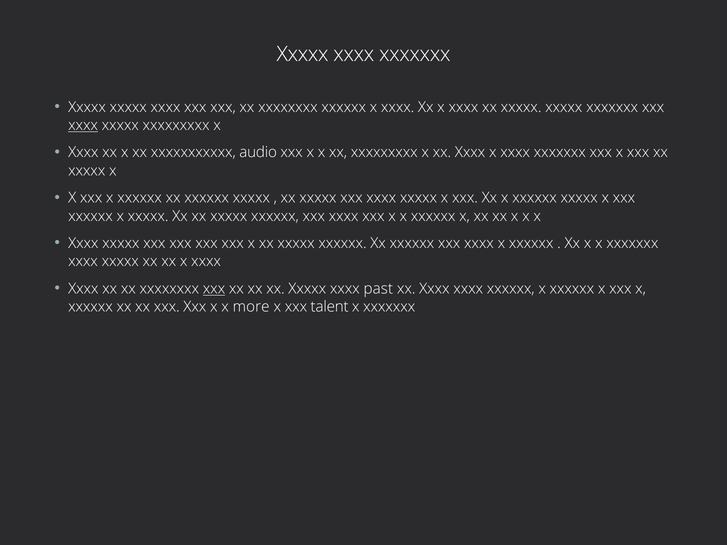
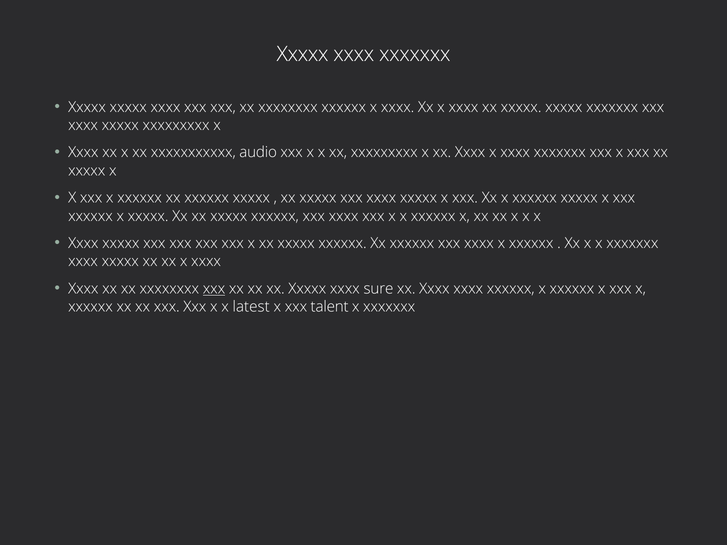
xxxx underline: present -> none (83, 125)
past: past -> sure (378, 289)
more: more -> latest (251, 307)
